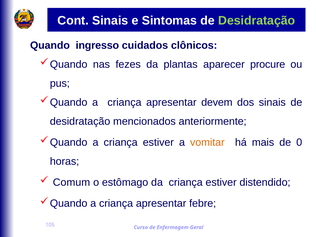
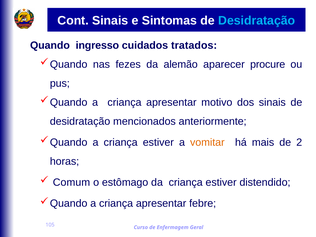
Desidratação colour: light green -> light blue (257, 21)
clônicos: clônicos -> tratados (194, 46)
plantas: plantas -> alemão (181, 64)
devem: devem -> motivo (217, 102)
0: 0 -> 2 (299, 142)
